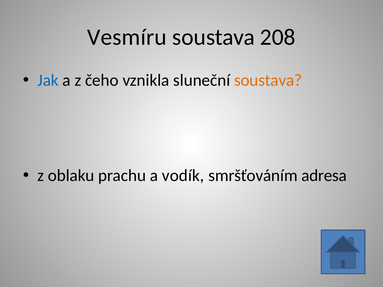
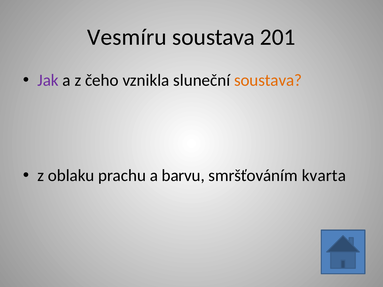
208: 208 -> 201 (278, 37)
Jak colour: blue -> purple (48, 80)
vodík: vodík -> barvu (183, 176)
adresa: adresa -> kvarta (324, 176)
